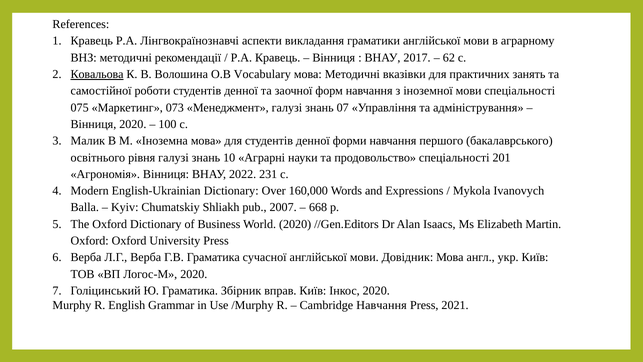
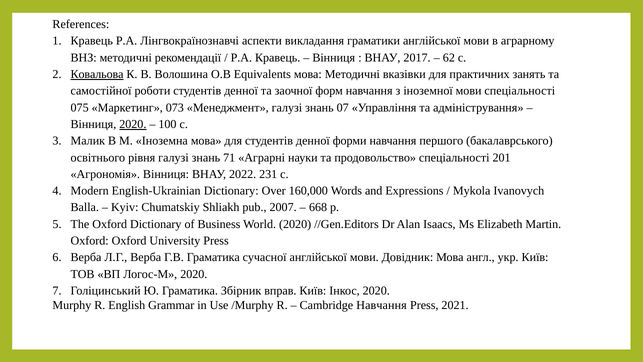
Vocabulary: Vocabulary -> Equivalents (262, 74)
2020 underline: none -> present (133, 124)
10: 10 -> 71 (229, 157)
